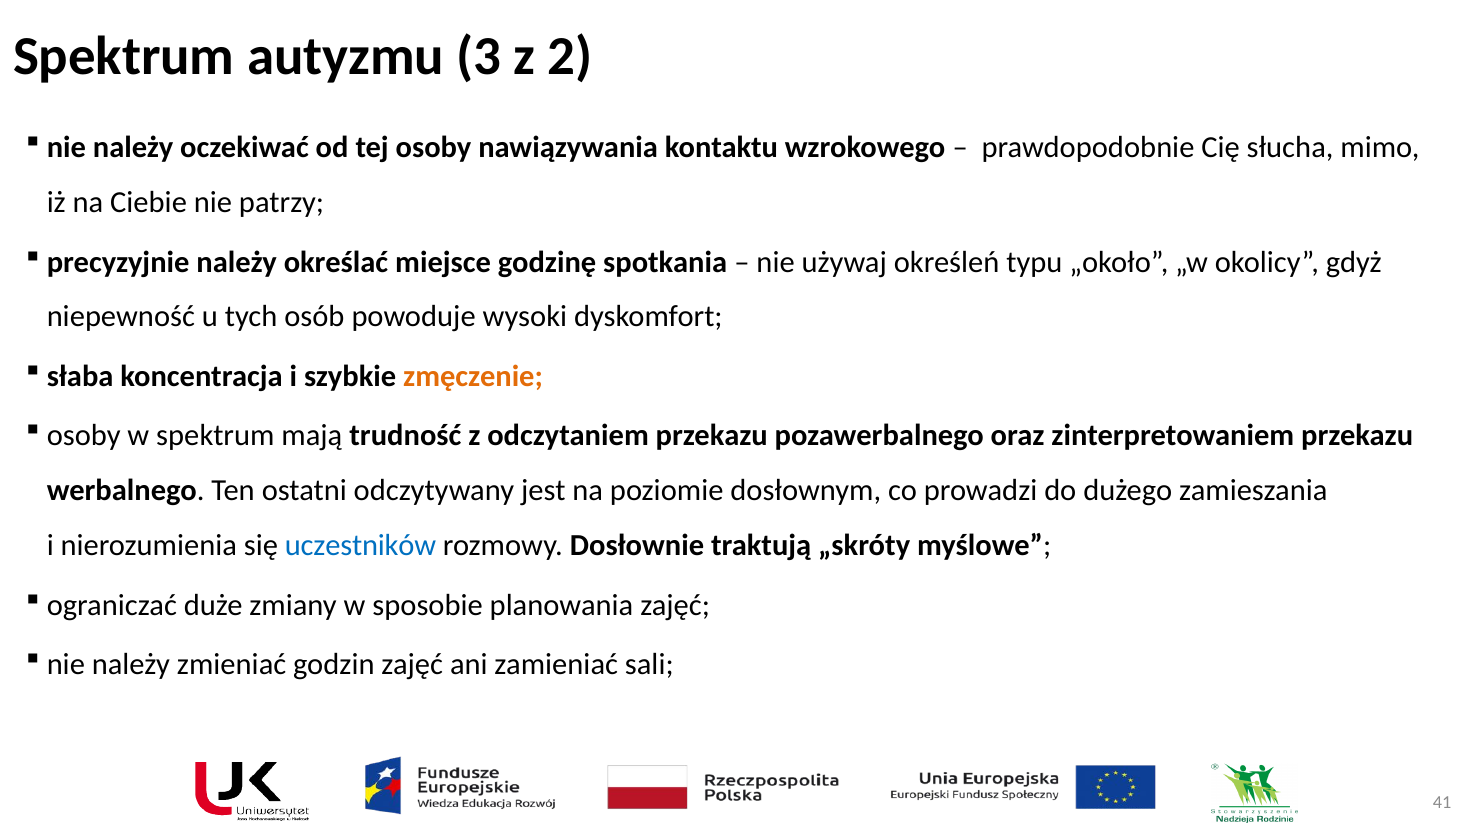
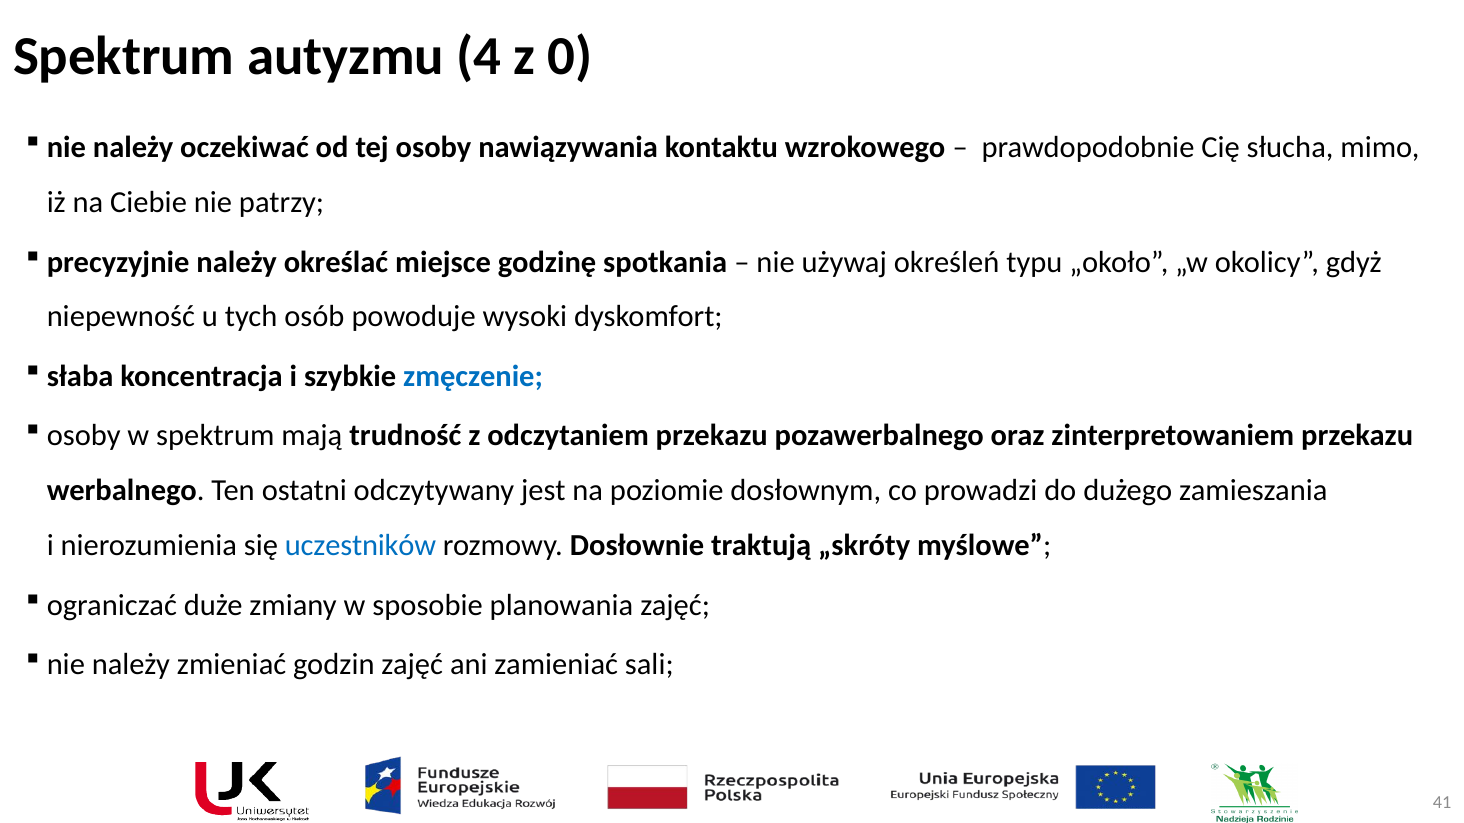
3: 3 -> 4 (479, 57)
2: 2 -> 0 (570, 57)
zmęczenie colour: orange -> blue (473, 377)
